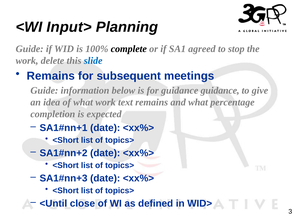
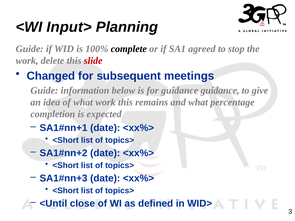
slide colour: blue -> red (93, 61)
Remains: Remains -> Changed (51, 76)
work text: text -> this (125, 102)
